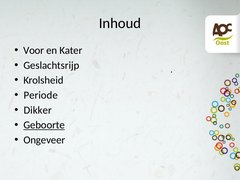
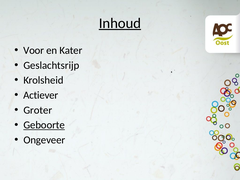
Inhoud underline: none -> present (120, 23)
Periode: Periode -> Actiever (41, 95)
Dikker: Dikker -> Groter (38, 110)
